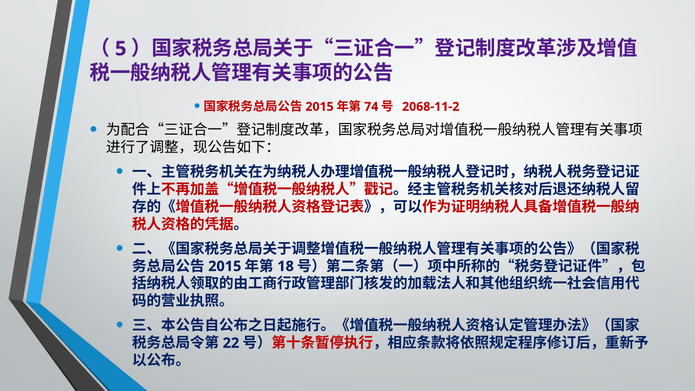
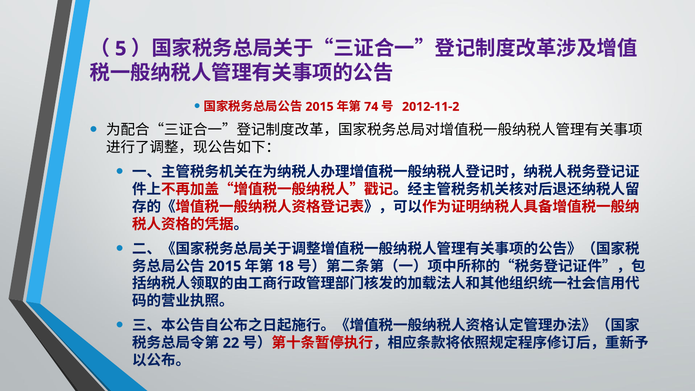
2068-11-2: 2068-11-2 -> 2012-11-2 (431, 107)
